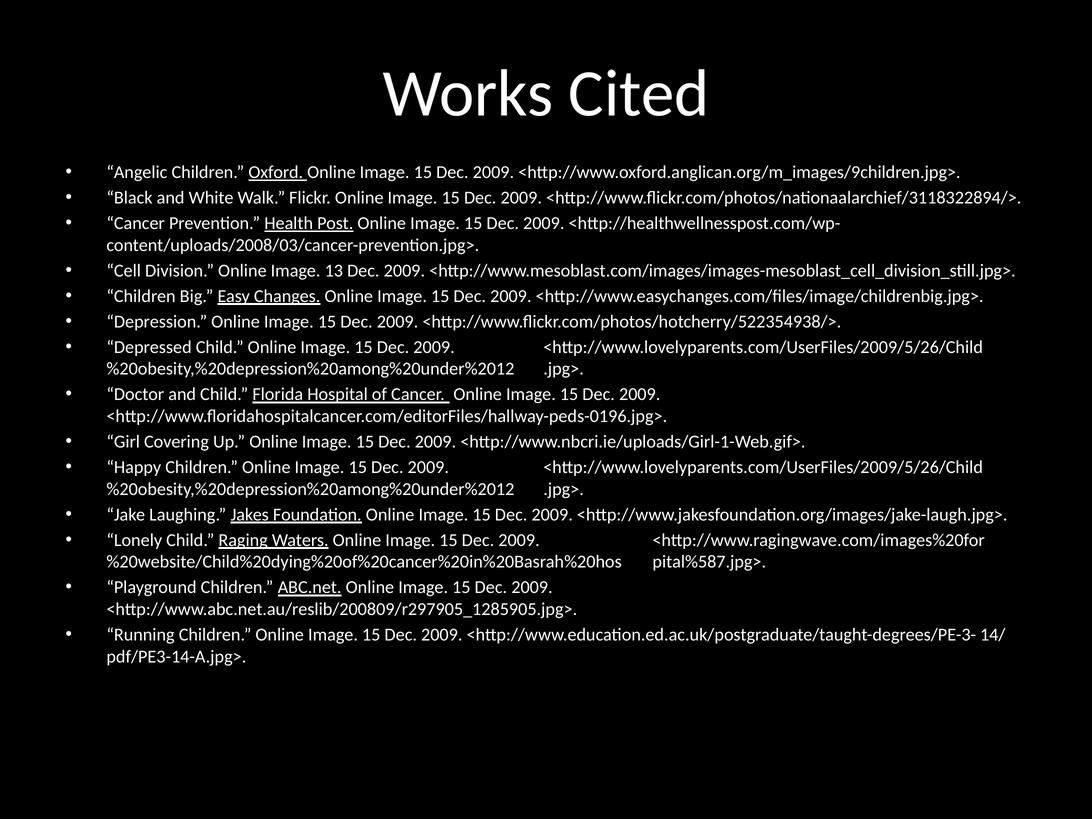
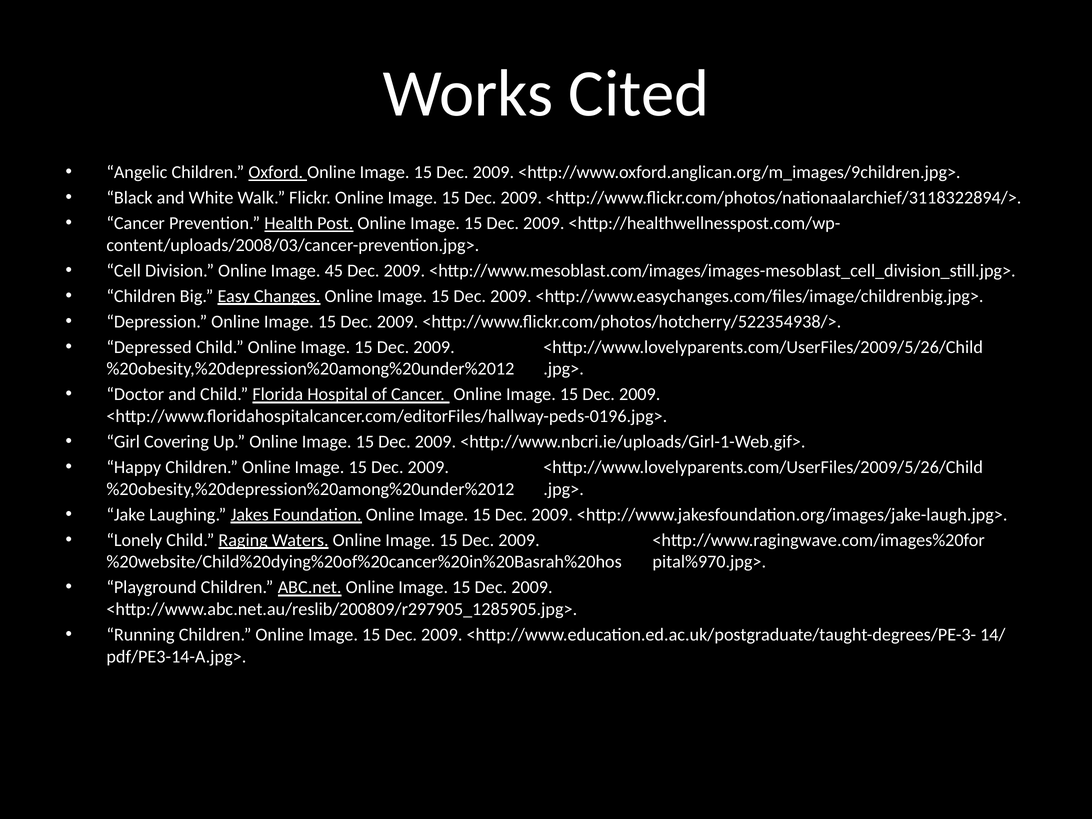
13: 13 -> 45 (334, 271)
pital%587.jpg>: pital%587.jpg> -> pital%970.jpg> (709, 562)
